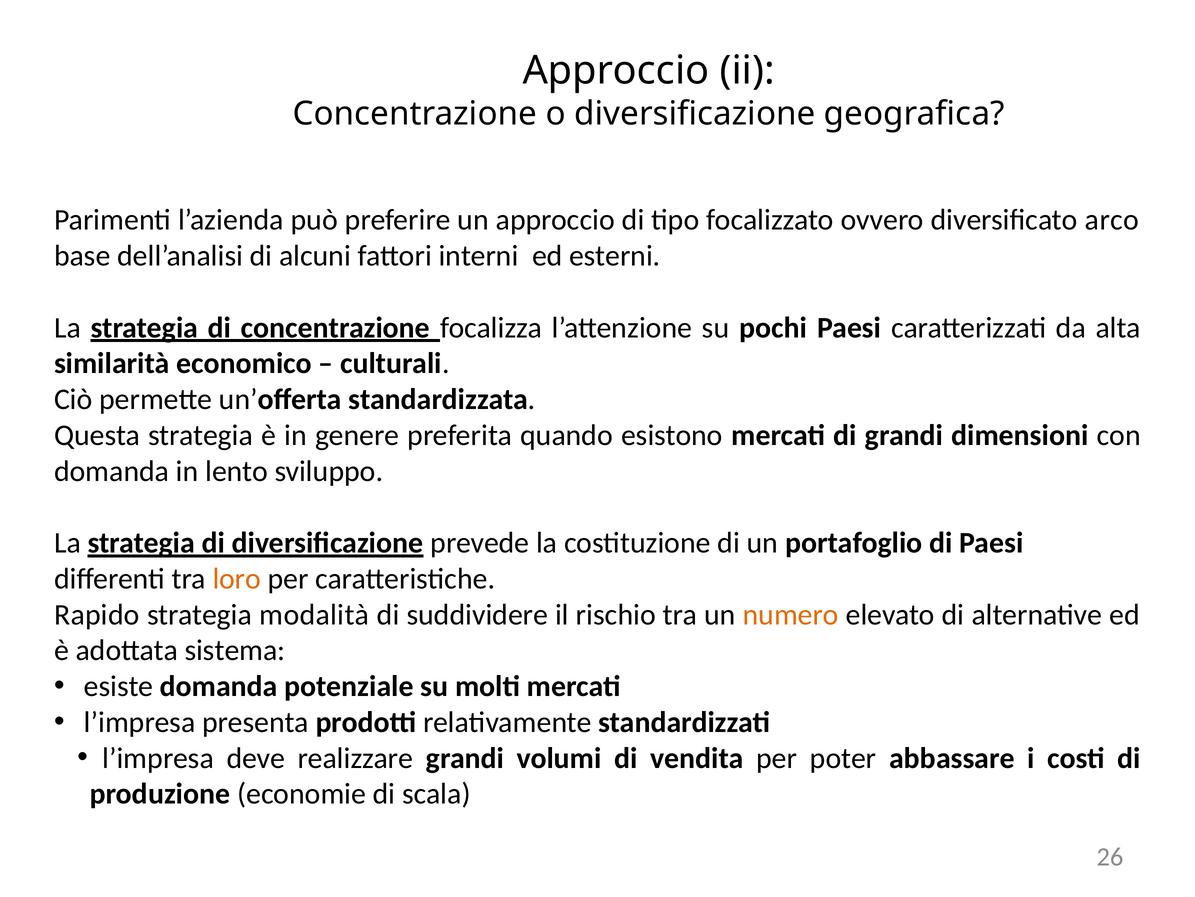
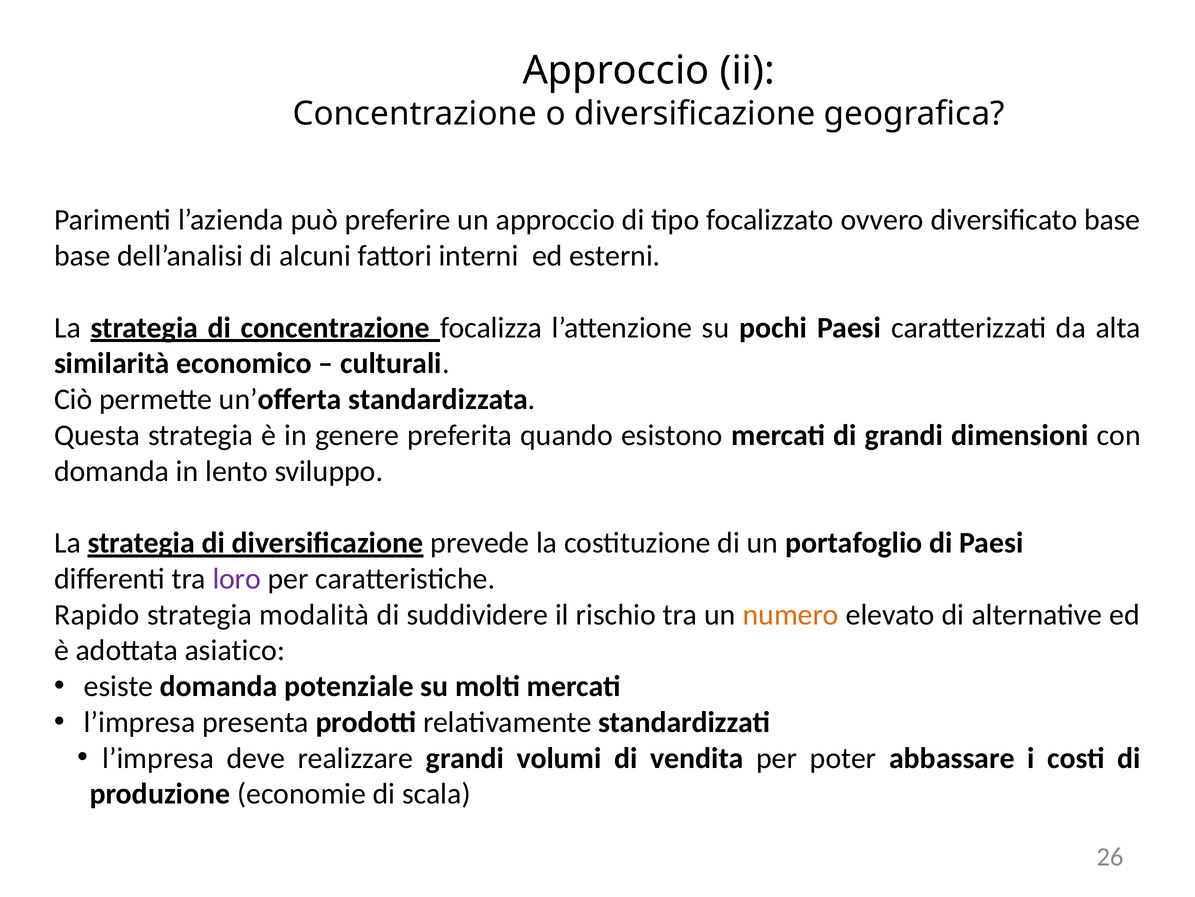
diversificato arco: arco -> base (1112, 220)
loro colour: orange -> purple (237, 578)
sistema: sistema -> asiatico (235, 650)
